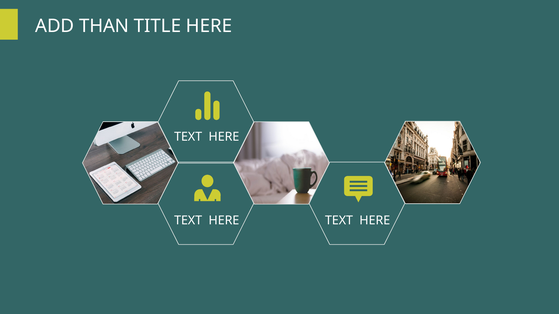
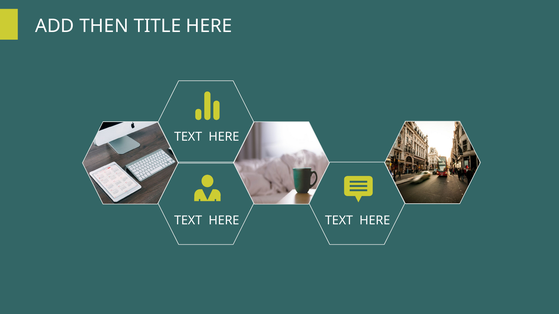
THAN: THAN -> THEN (104, 26)
